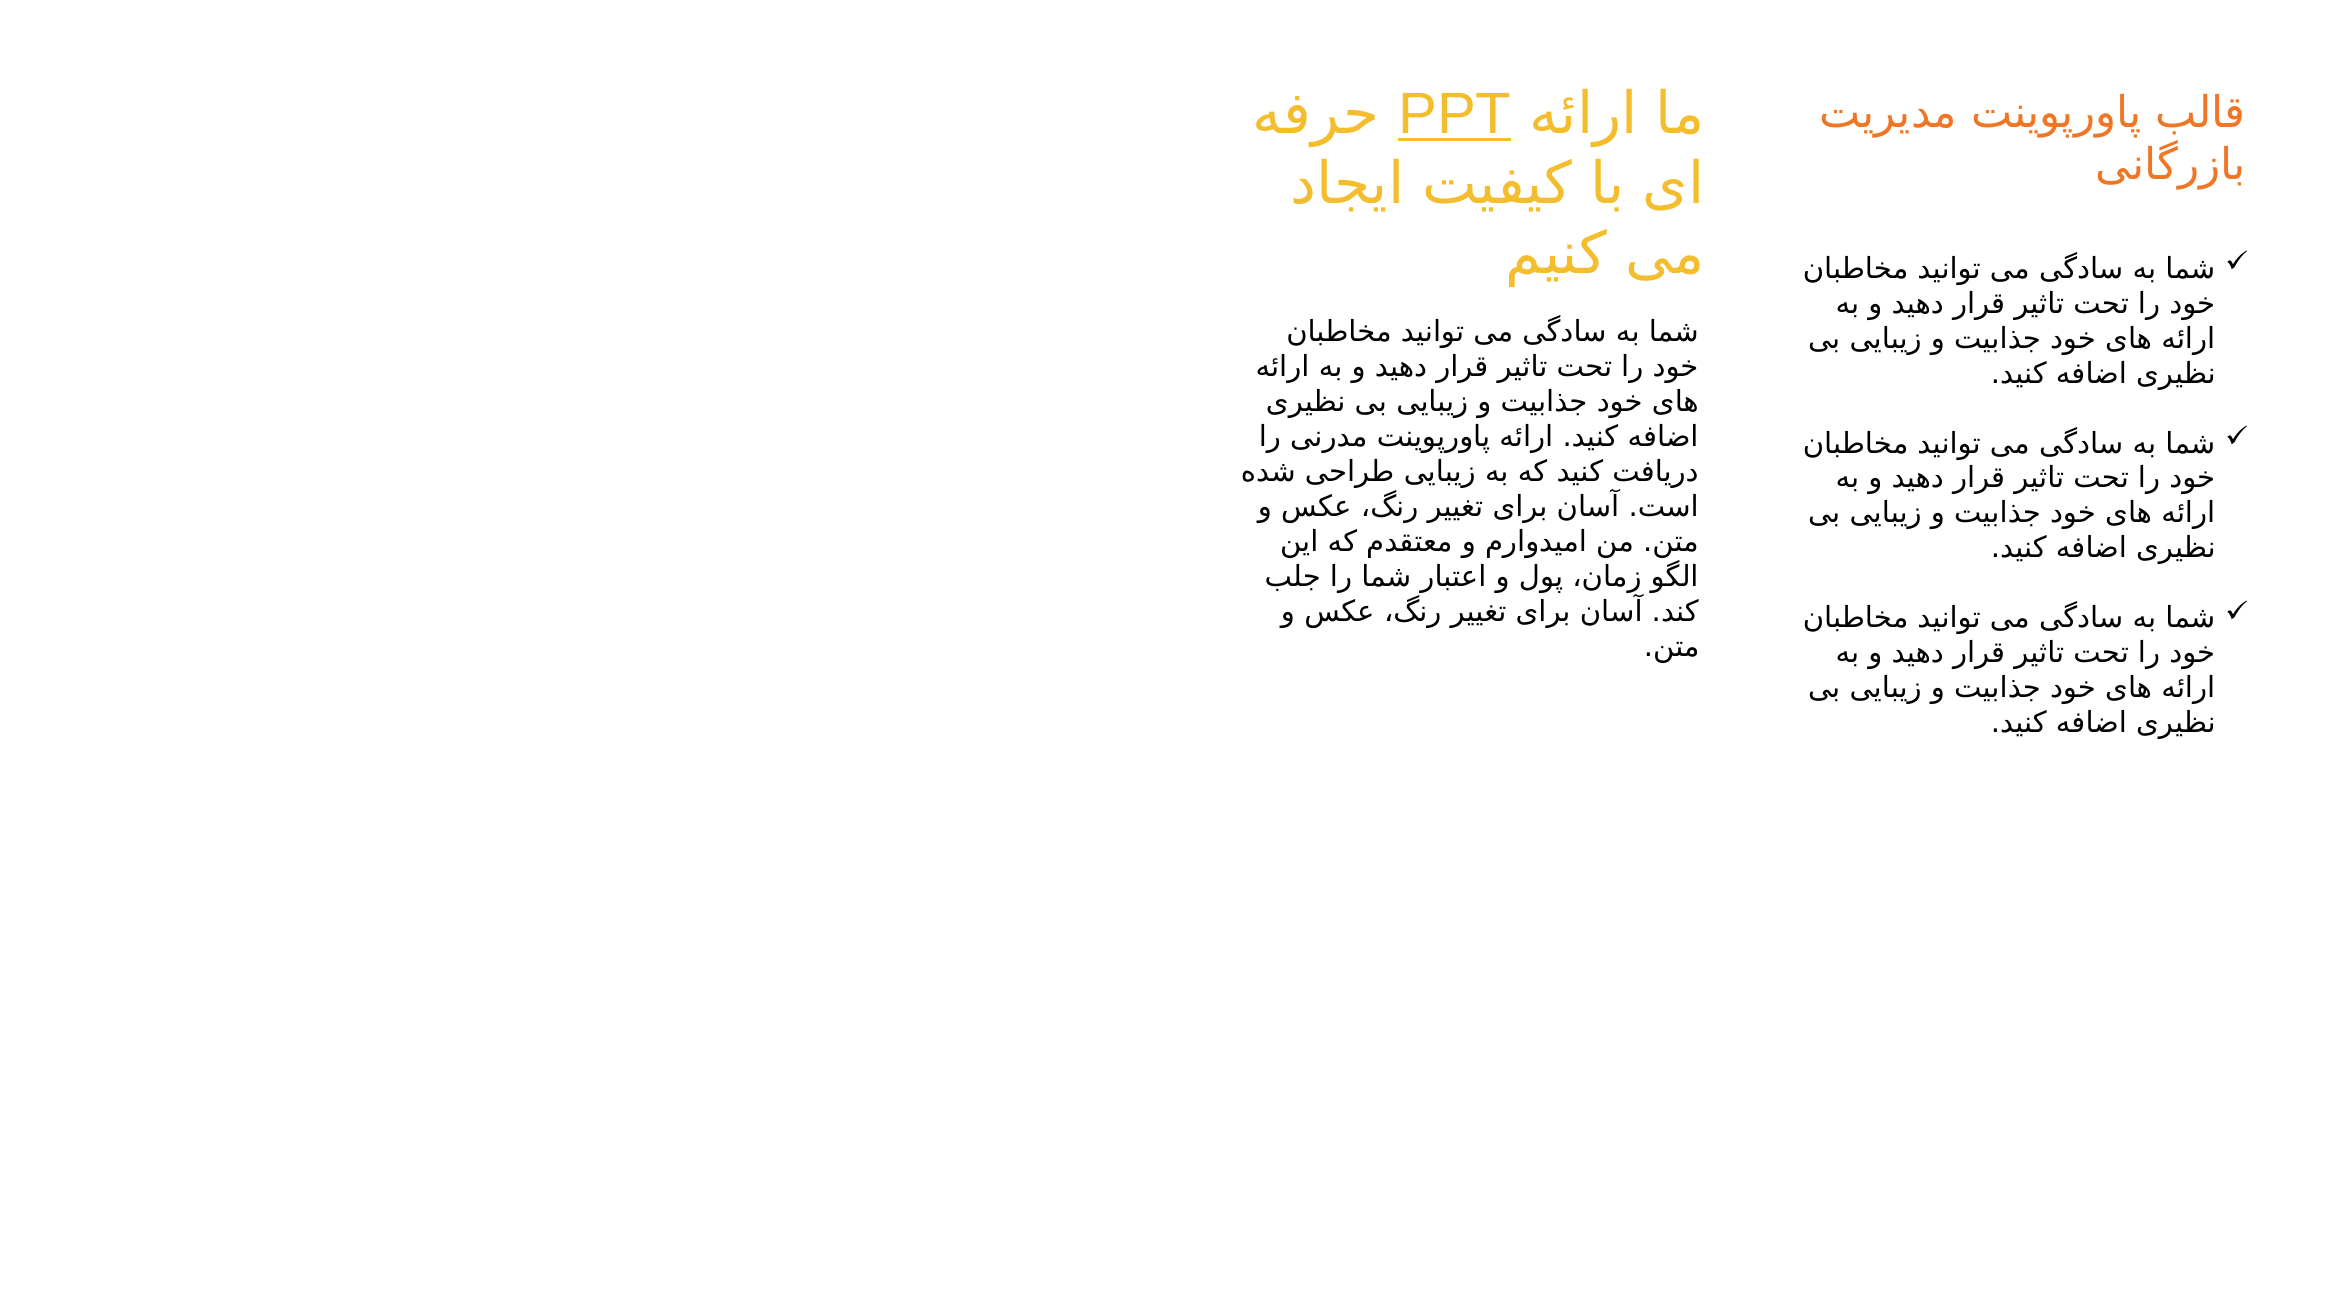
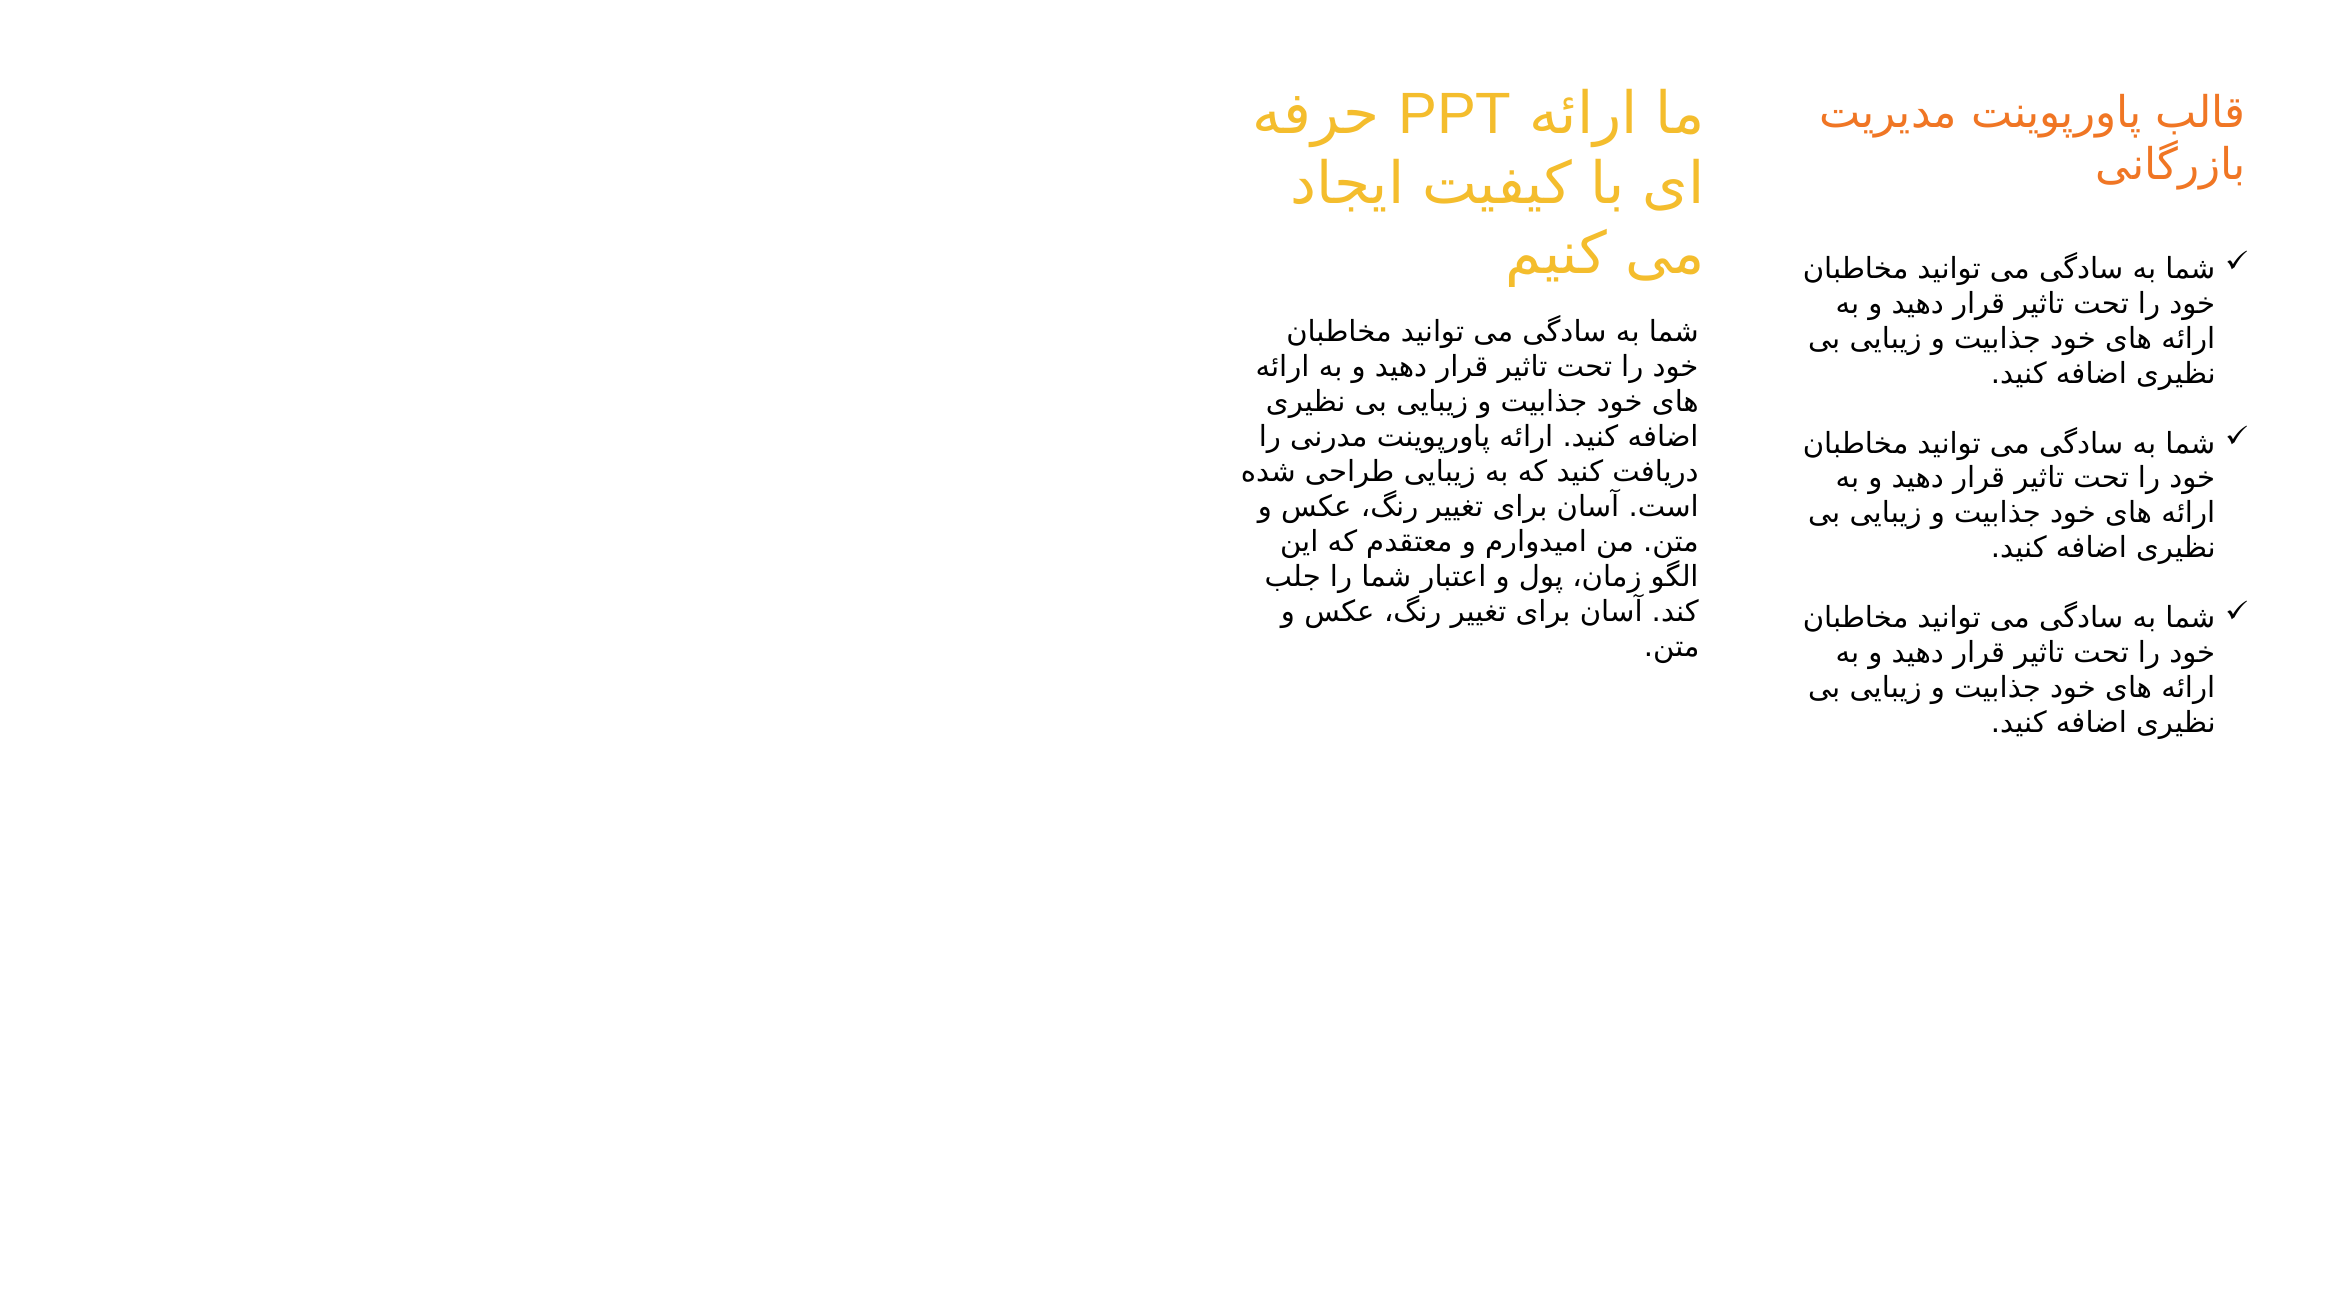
PPT underline: present -> none (1455, 115)
